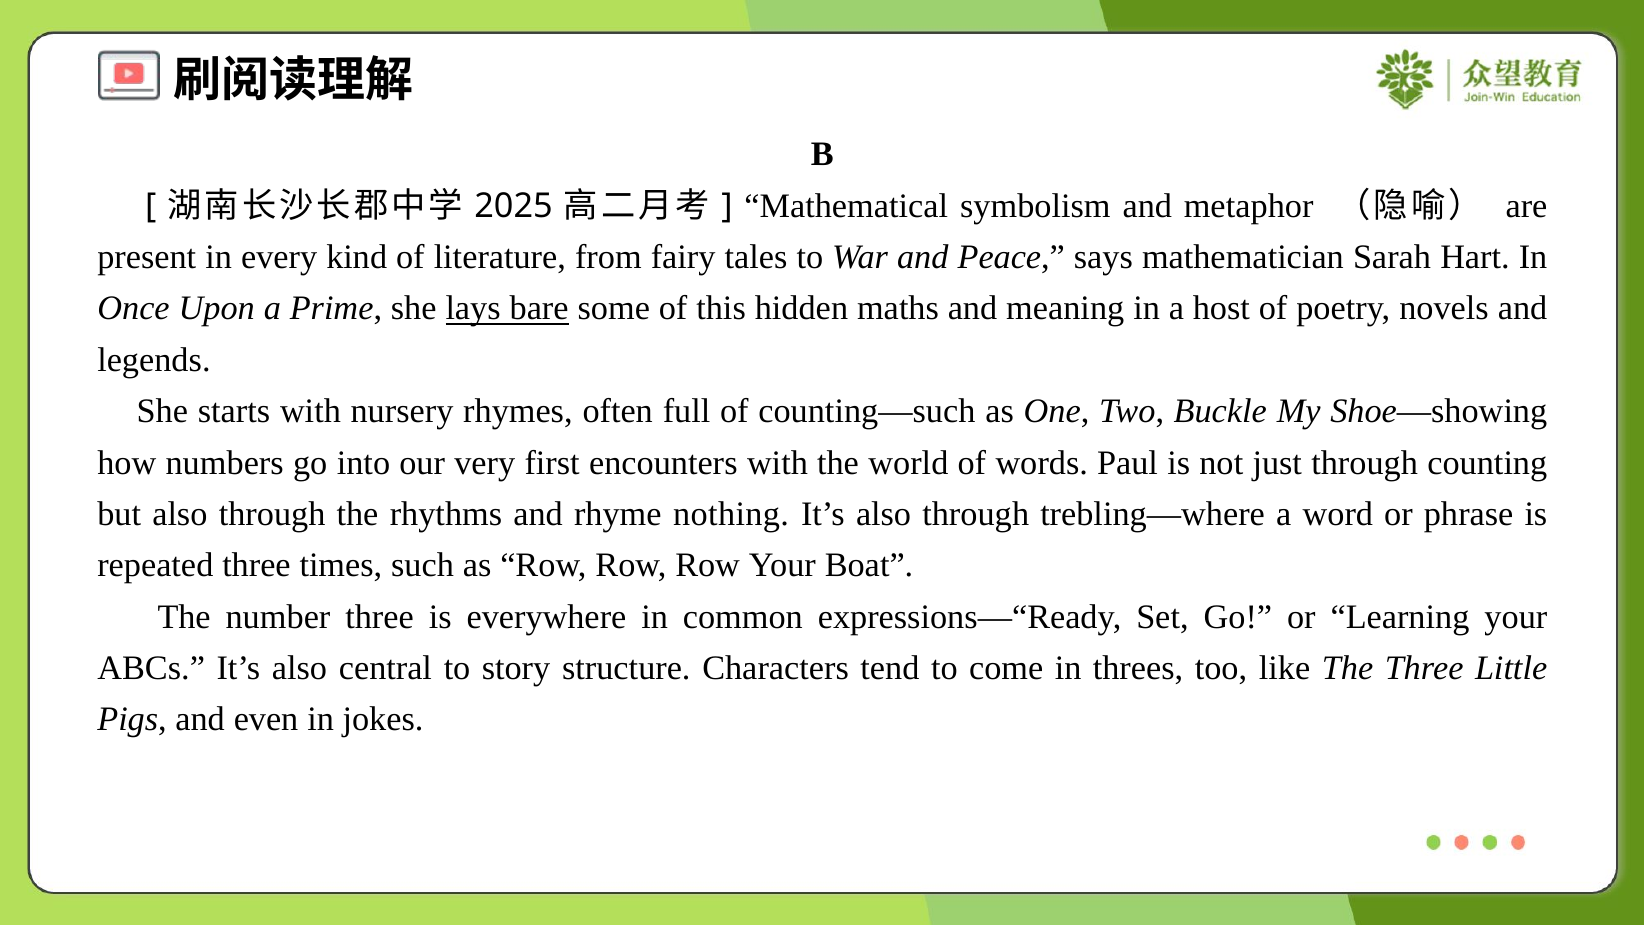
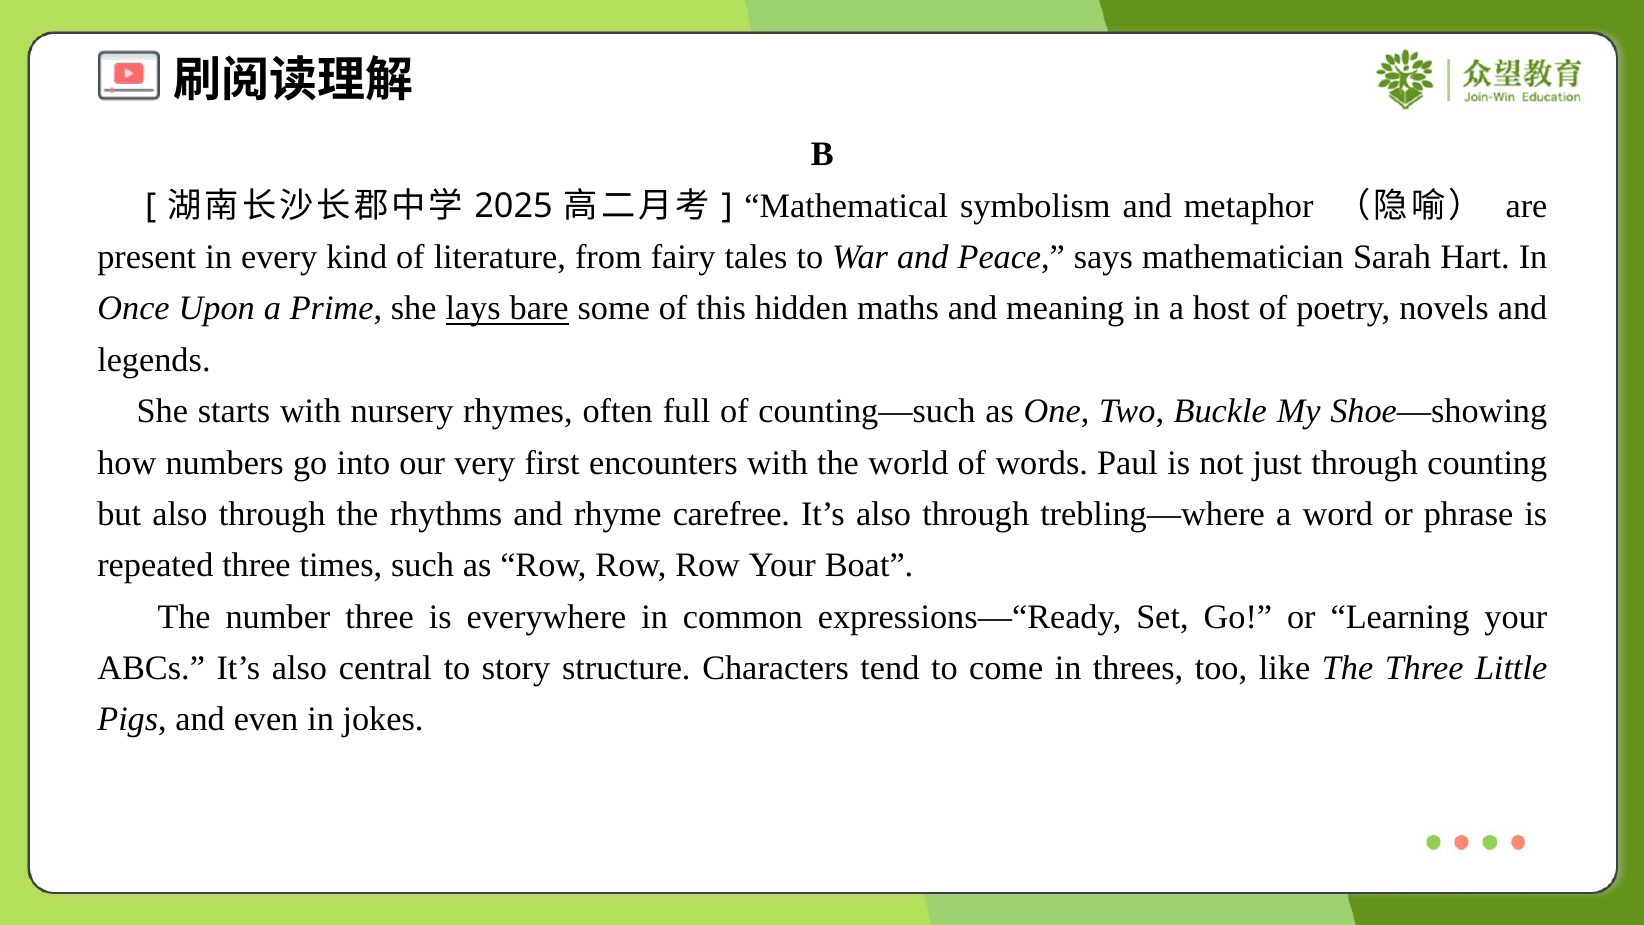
nothing: nothing -> carefree (731, 514)
